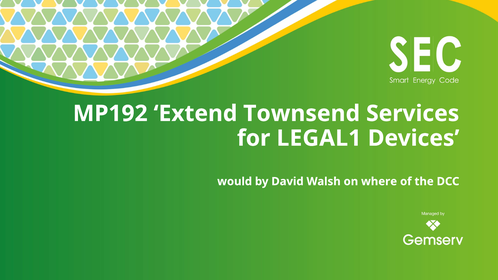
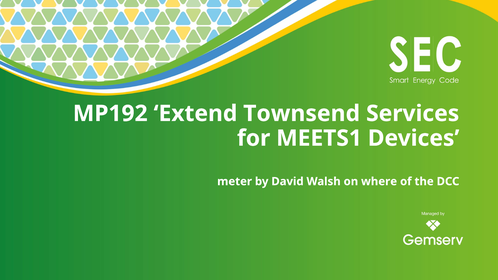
LEGAL1: LEGAL1 -> MEETS1 (319, 138)
would: would -> meter (235, 182)
